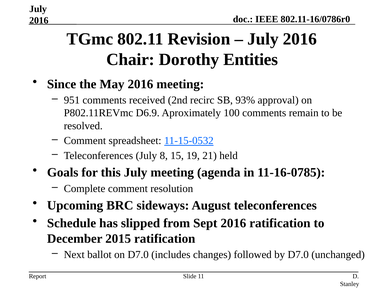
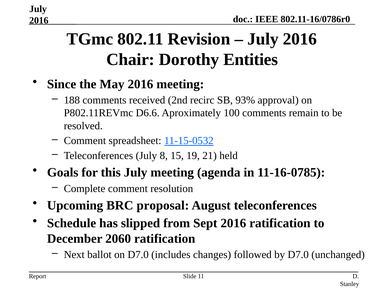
951: 951 -> 188 (72, 100)
D6.9: D6.9 -> D6.6 (148, 113)
sideways: sideways -> proposal (163, 205)
2015: 2015 -> 2060 (118, 239)
